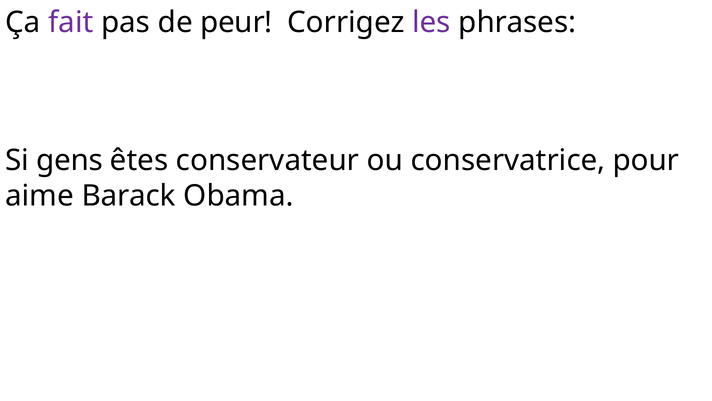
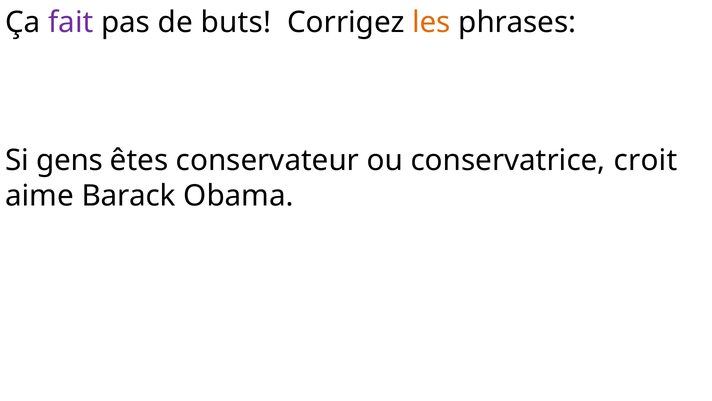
peur: peur -> buts (236, 23)
les colour: purple -> orange (431, 23)
pour: pour -> croit (646, 160)
